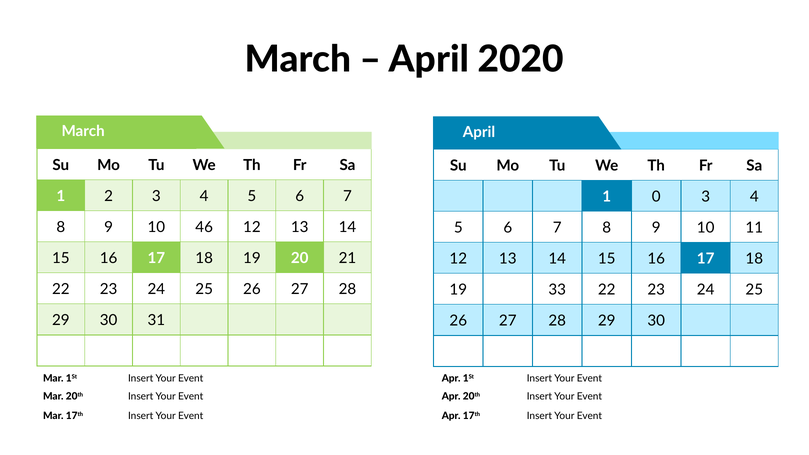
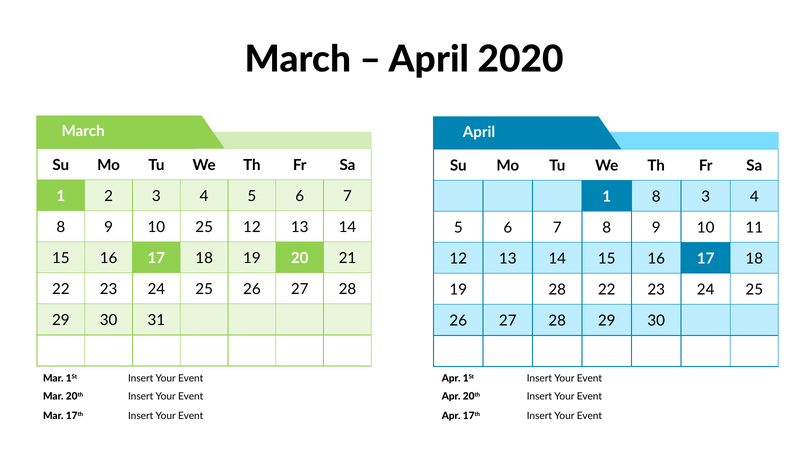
1 0: 0 -> 8 (656, 197)
10 46: 46 -> 25 (204, 227)
20 33: 33 -> 28 (557, 290)
